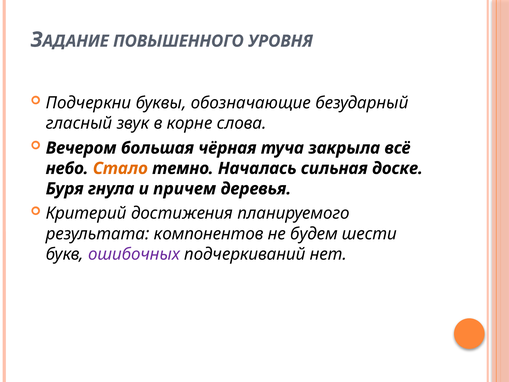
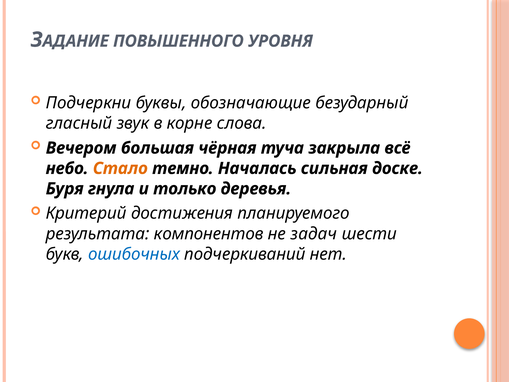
причем: причем -> только (185, 189)
будем: будем -> задач (314, 234)
ошибочных colour: purple -> blue (134, 254)
